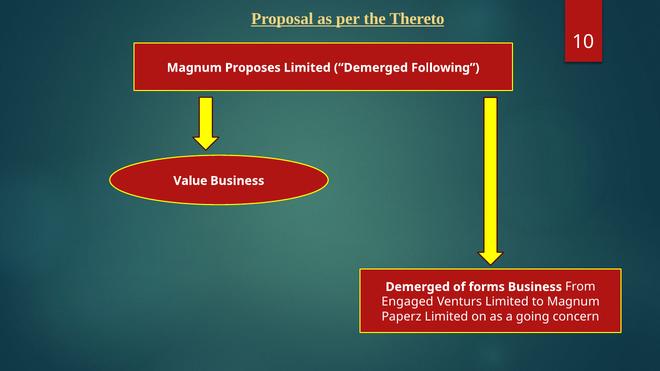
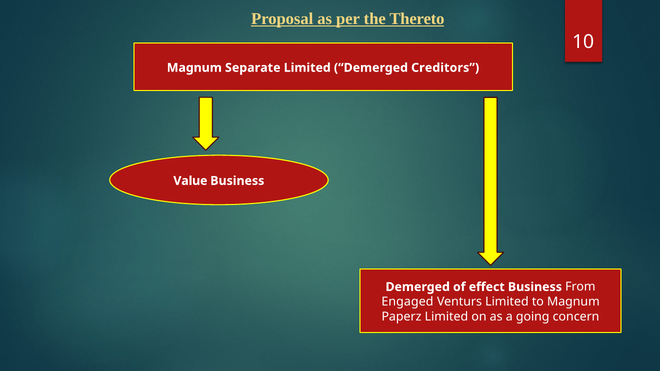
Proposes: Proposes -> Separate (253, 68)
Following: Following -> Creditors (445, 68)
forms: forms -> effect (487, 287)
